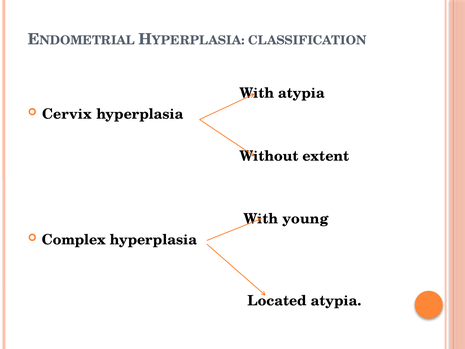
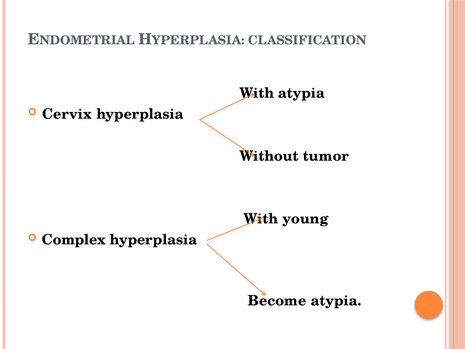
extent: extent -> tumor (326, 156)
Located: Located -> Become (277, 300)
